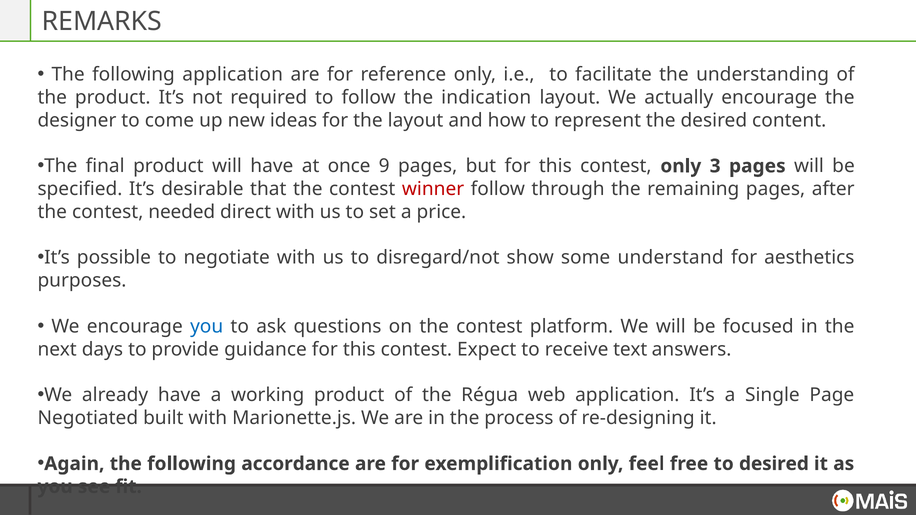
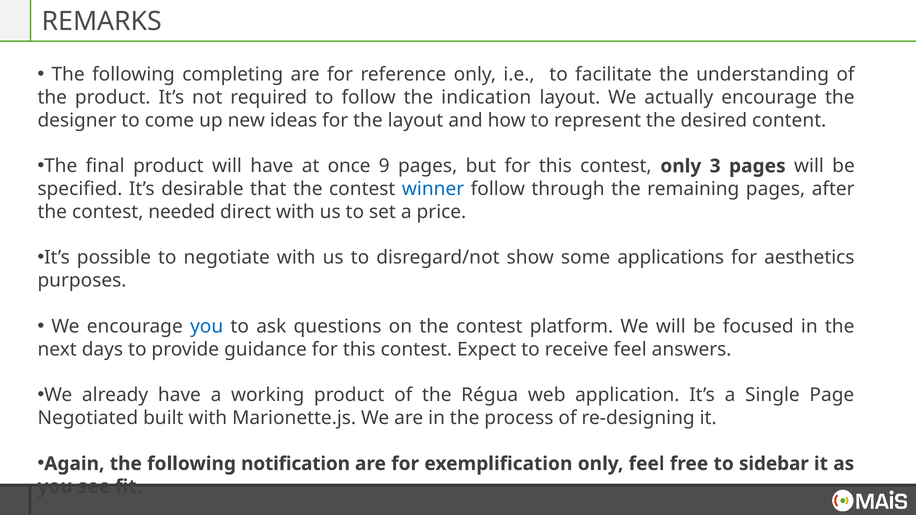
following application: application -> completing (233, 74)
winner colour: red -> blue (433, 189)
understand: understand -> applications (671, 258)
receive text: text -> feel (630, 349)
accordance: accordance -> notification (296, 464)
to desired: desired -> sidebar (774, 464)
